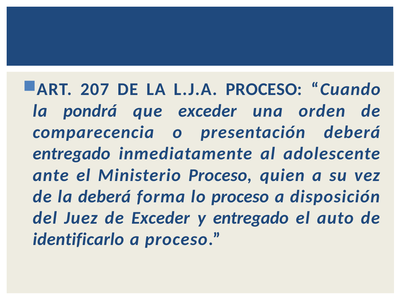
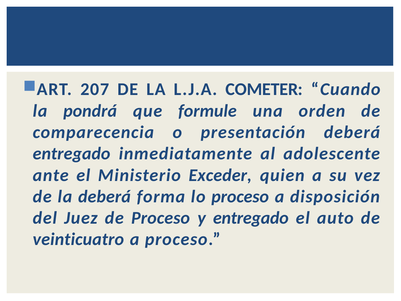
L.J.A PROCESO: PROCESO -> COMETER (264, 89)
que exceder: exceder -> formule (207, 111)
Ministerio Proceso: Proceso -> Exceder (220, 175)
de Exceder: Exceder -> Proceso (161, 218)
identificarlo: identificarlo -> veinticuatro (78, 239)
